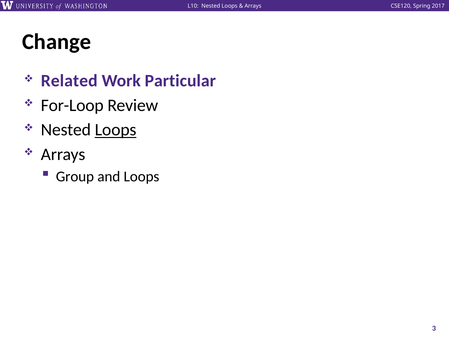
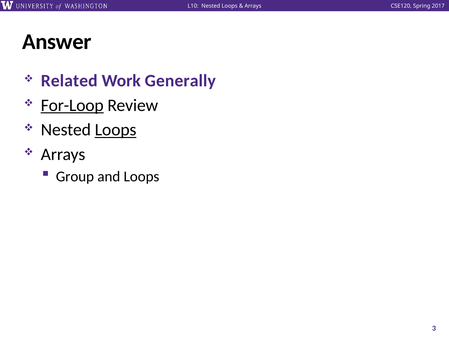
Change: Change -> Answer (57, 42)
Particular: Particular -> Generally (180, 81)
For-Loop underline: none -> present (72, 105)
